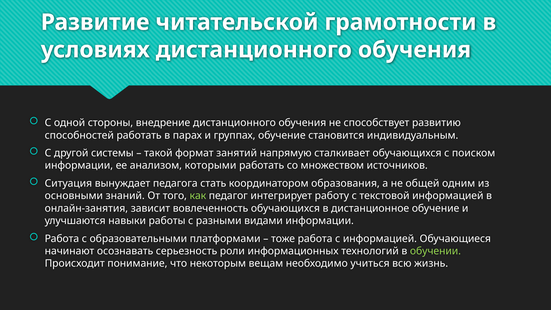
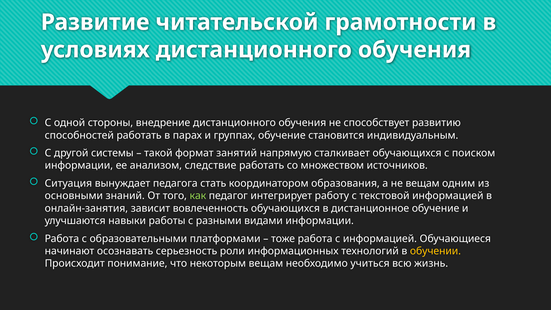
которыми: которыми -> следствие (211, 166)
не общей: общей -> вещам (423, 183)
обучении colour: light green -> yellow (435, 251)
